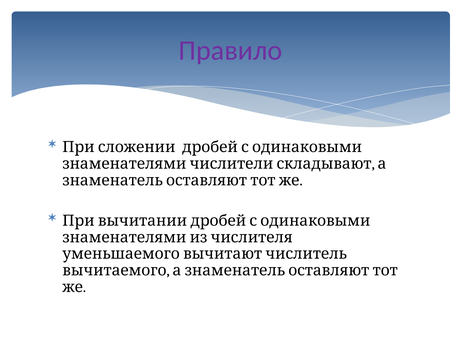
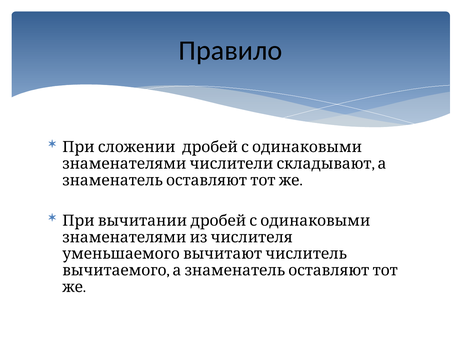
Правило colour: purple -> black (230, 51)
